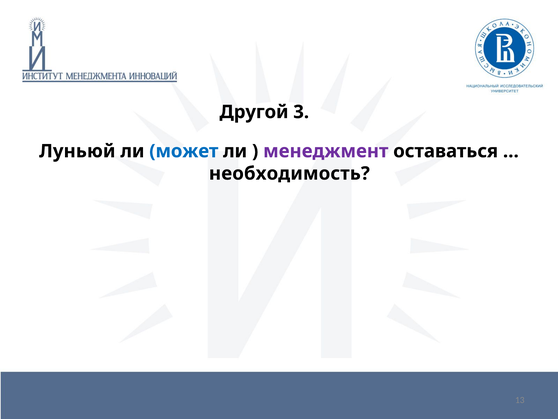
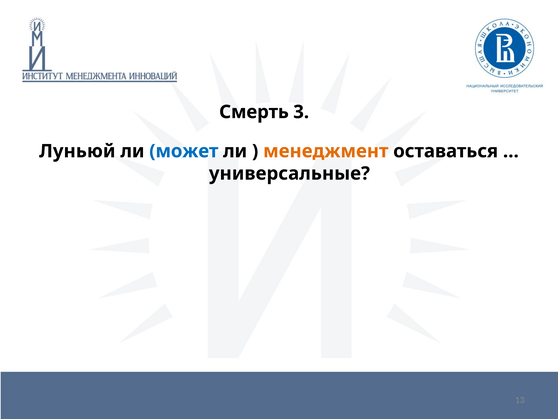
Другой: Другой -> Смерть (254, 112)
менеджмент colour: purple -> orange (326, 151)
необходимость: необходимость -> универсальные (289, 173)
